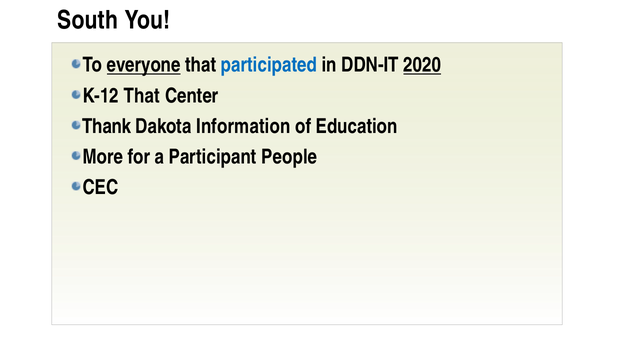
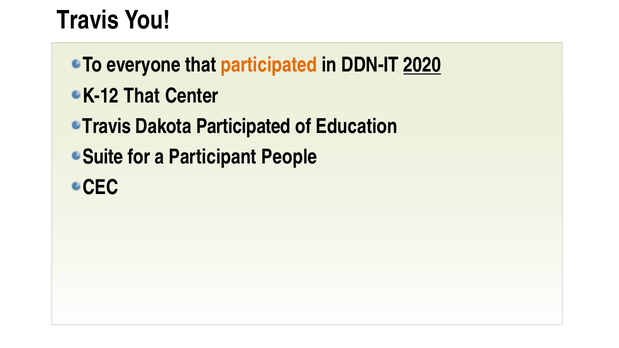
South: South -> Travis (88, 20)
everyone underline: present -> none (144, 65)
participated colour: blue -> orange (269, 65)
Thank: Thank -> Travis (107, 126)
Dakota Information: Information -> Participated (243, 126)
More: More -> Suite (103, 157)
